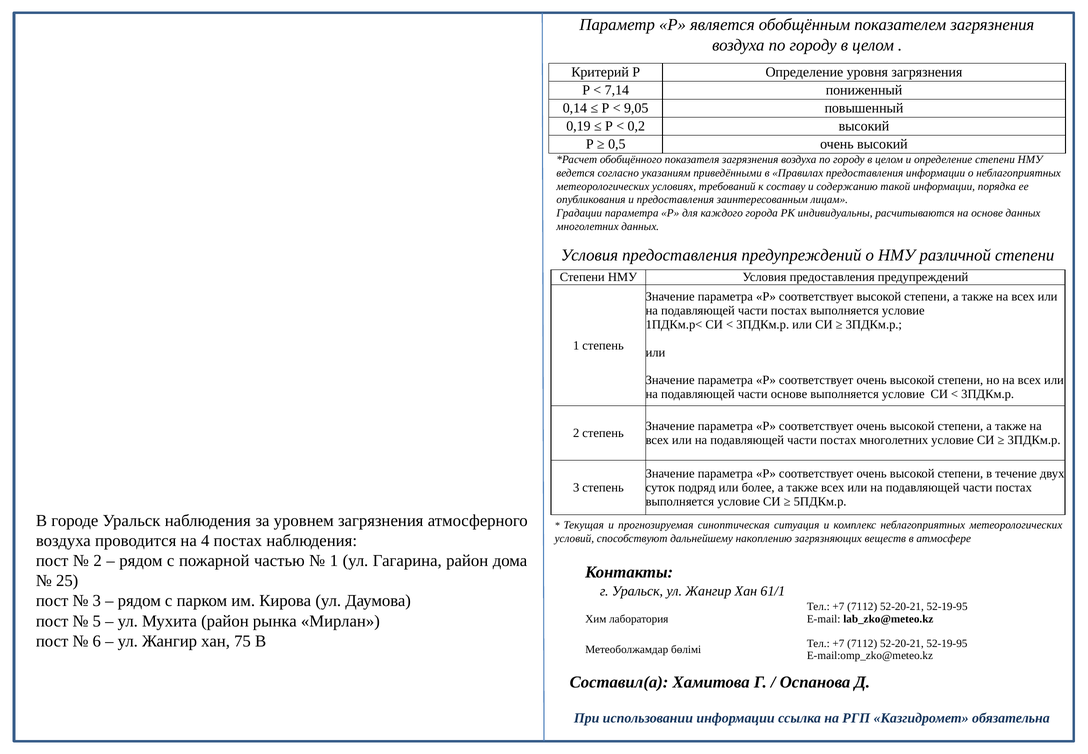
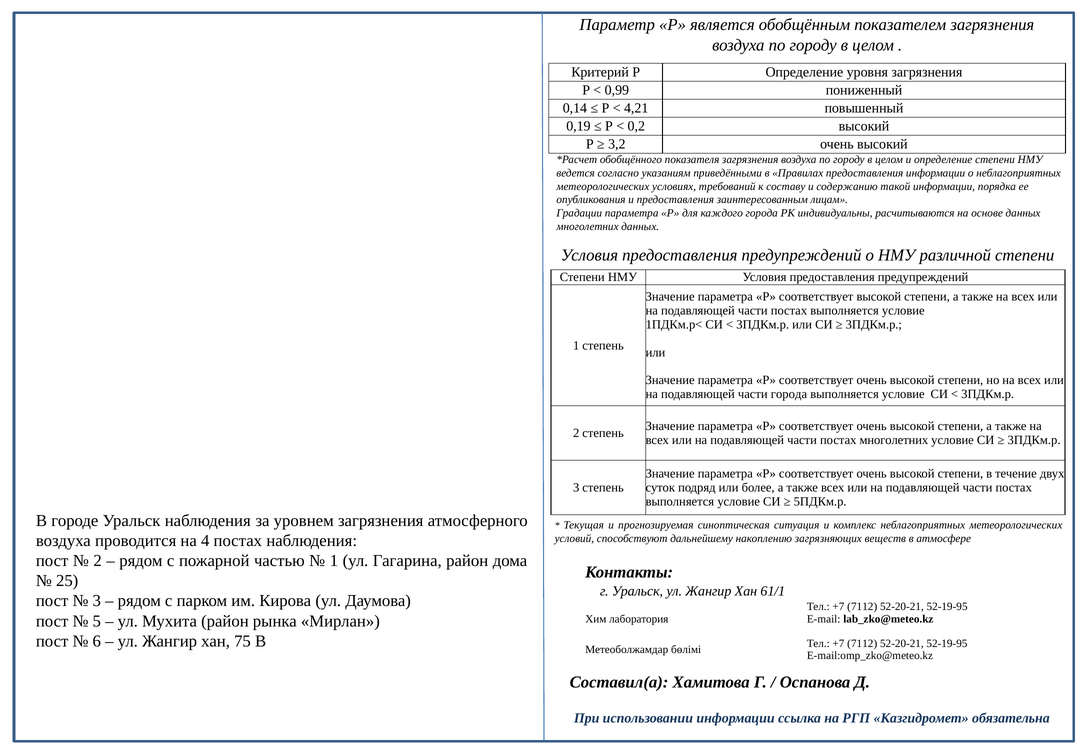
7,14: 7,14 -> 0,99 (617, 90)
9,05: 9,05 -> 4,21 (636, 108)
0,5: 0,5 -> 3,2 (617, 144)
части основе: основе -> города (789, 394)
